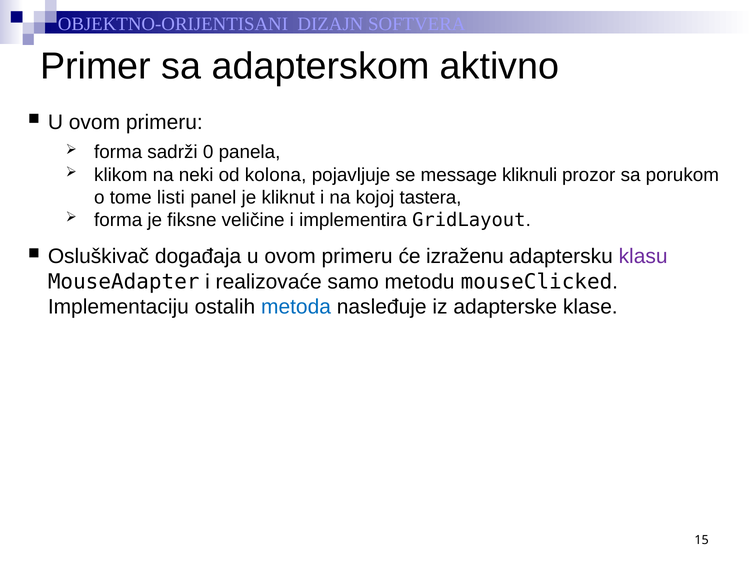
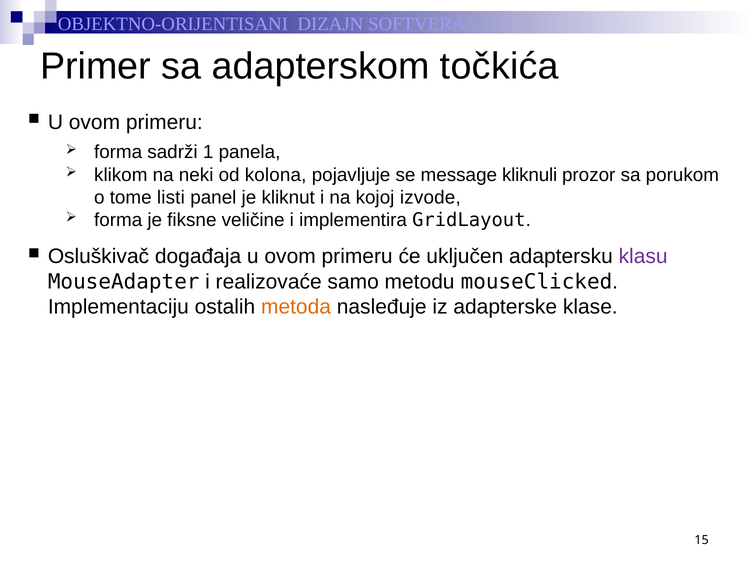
aktivno: aktivno -> točkića (499, 66)
0: 0 -> 1 (208, 152)
tastera: tastera -> izvode (430, 198)
izraženu: izraženu -> uključen (465, 257)
metoda colour: blue -> orange (296, 307)
